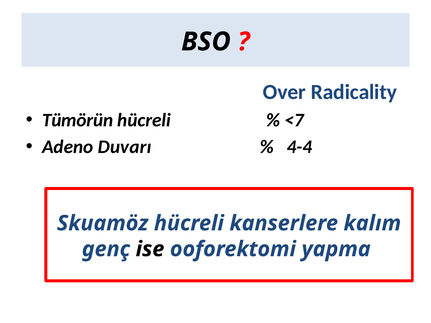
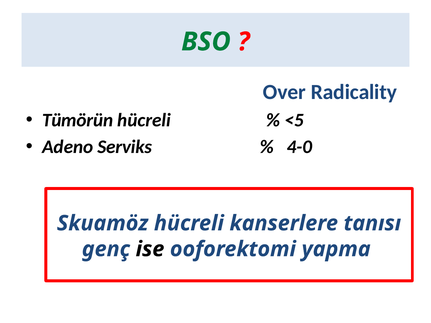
BSO colour: black -> green (206, 42)
<7: <7 -> <5 (294, 120)
Duvarı: Duvarı -> Serviks (125, 147)
4-4: 4-4 -> 4-0 (299, 147)
kalım: kalım -> tanısı (372, 223)
